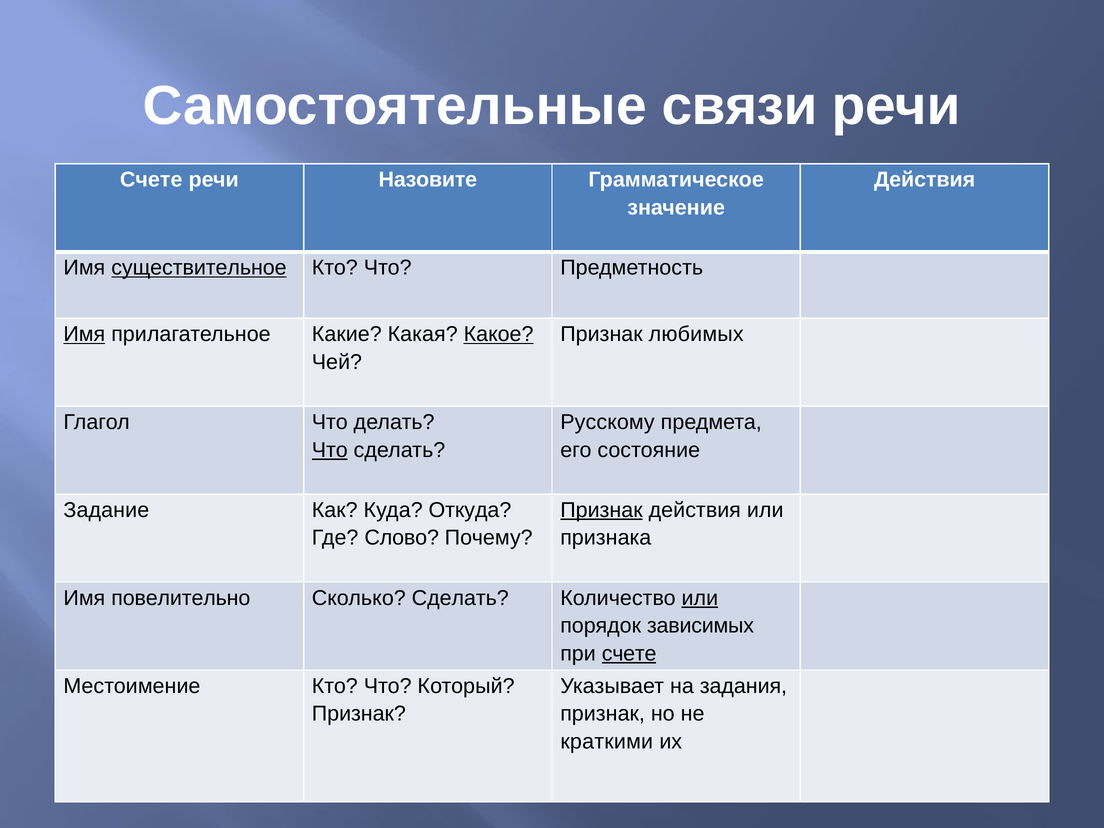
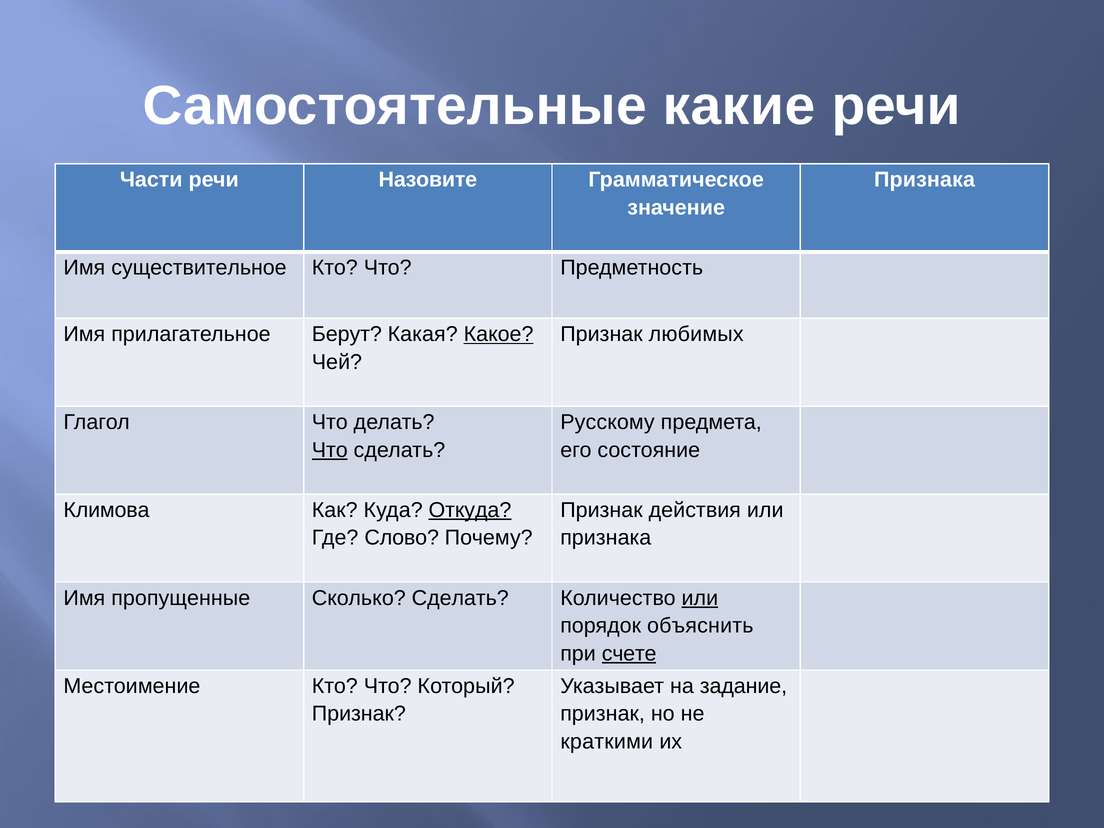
связи: связи -> какие (739, 106)
Счете: Счете -> Части (151, 180)
Действия: Действия -> Признака (924, 180)
существительное underline: present -> none (199, 268)
Имя underline: present -> none (84, 334)
Какие: Какие -> Берут (347, 334)
Задание: Задание -> Климова (106, 510)
Откуда underline: none -> present (470, 510)
Признак underline: present -> none (601, 510)
повелительно: повелительно -> пропущенные (181, 598)
зависимых: зависимых -> объяснить (700, 626)
задания: задания -> задание (743, 686)
